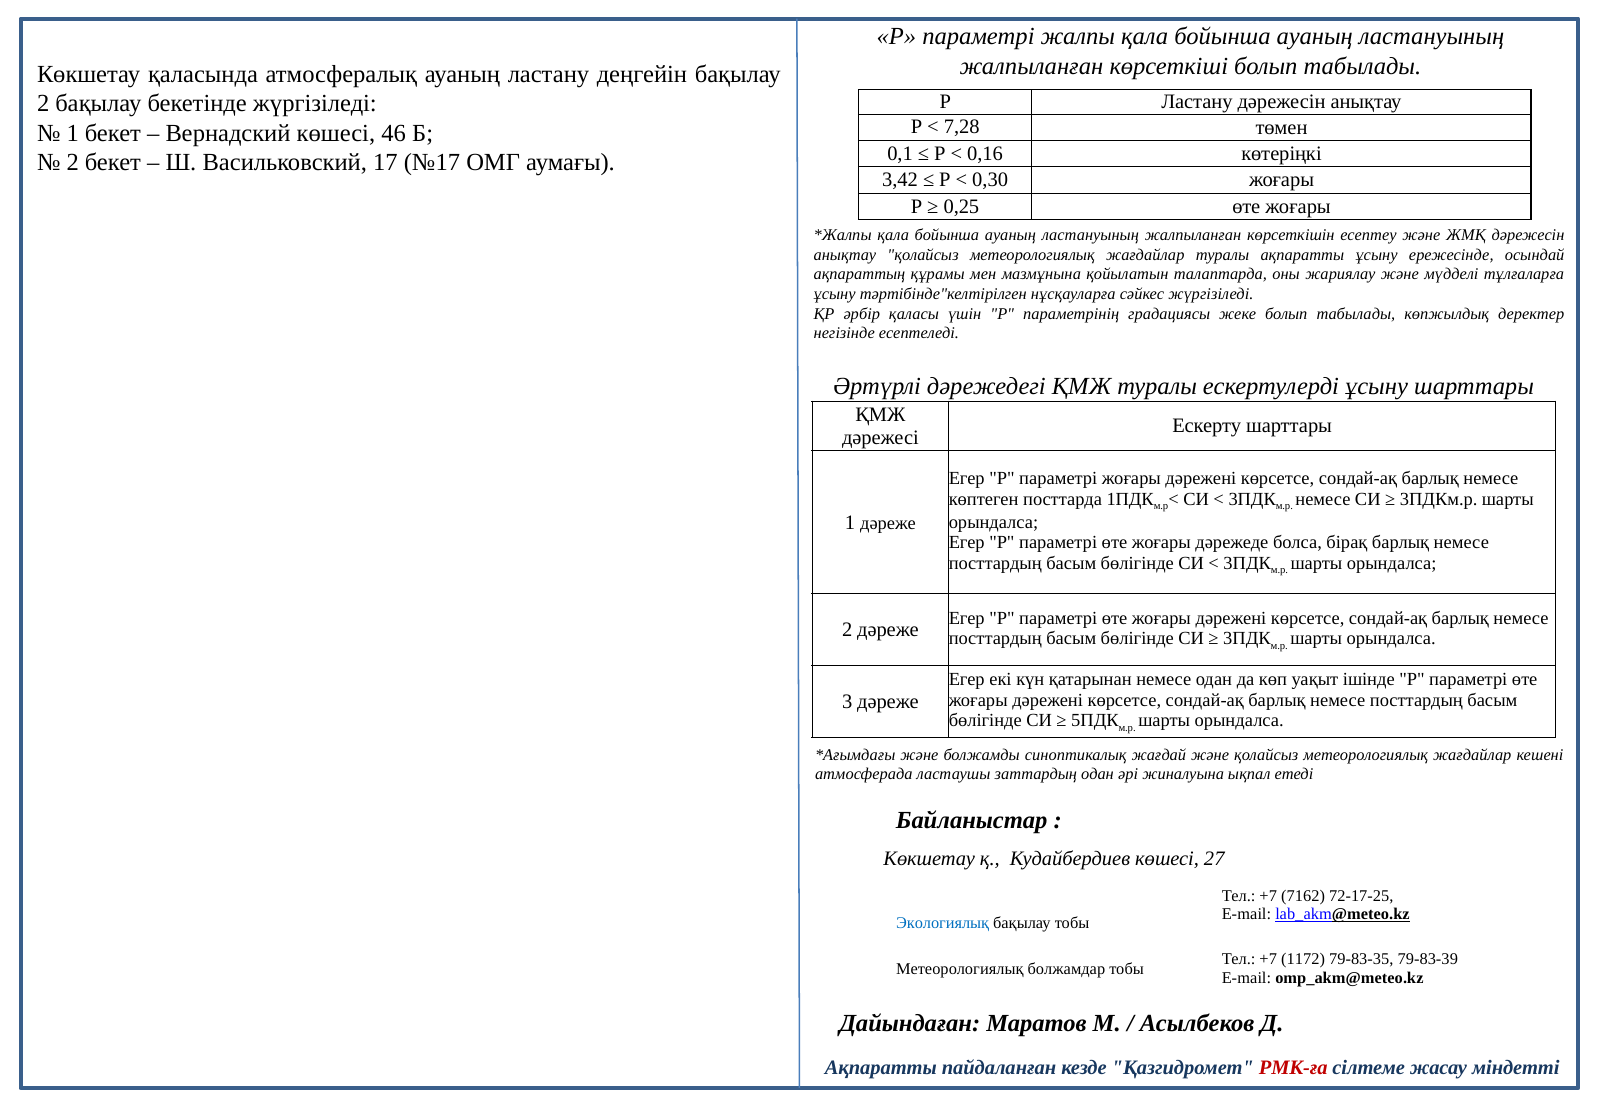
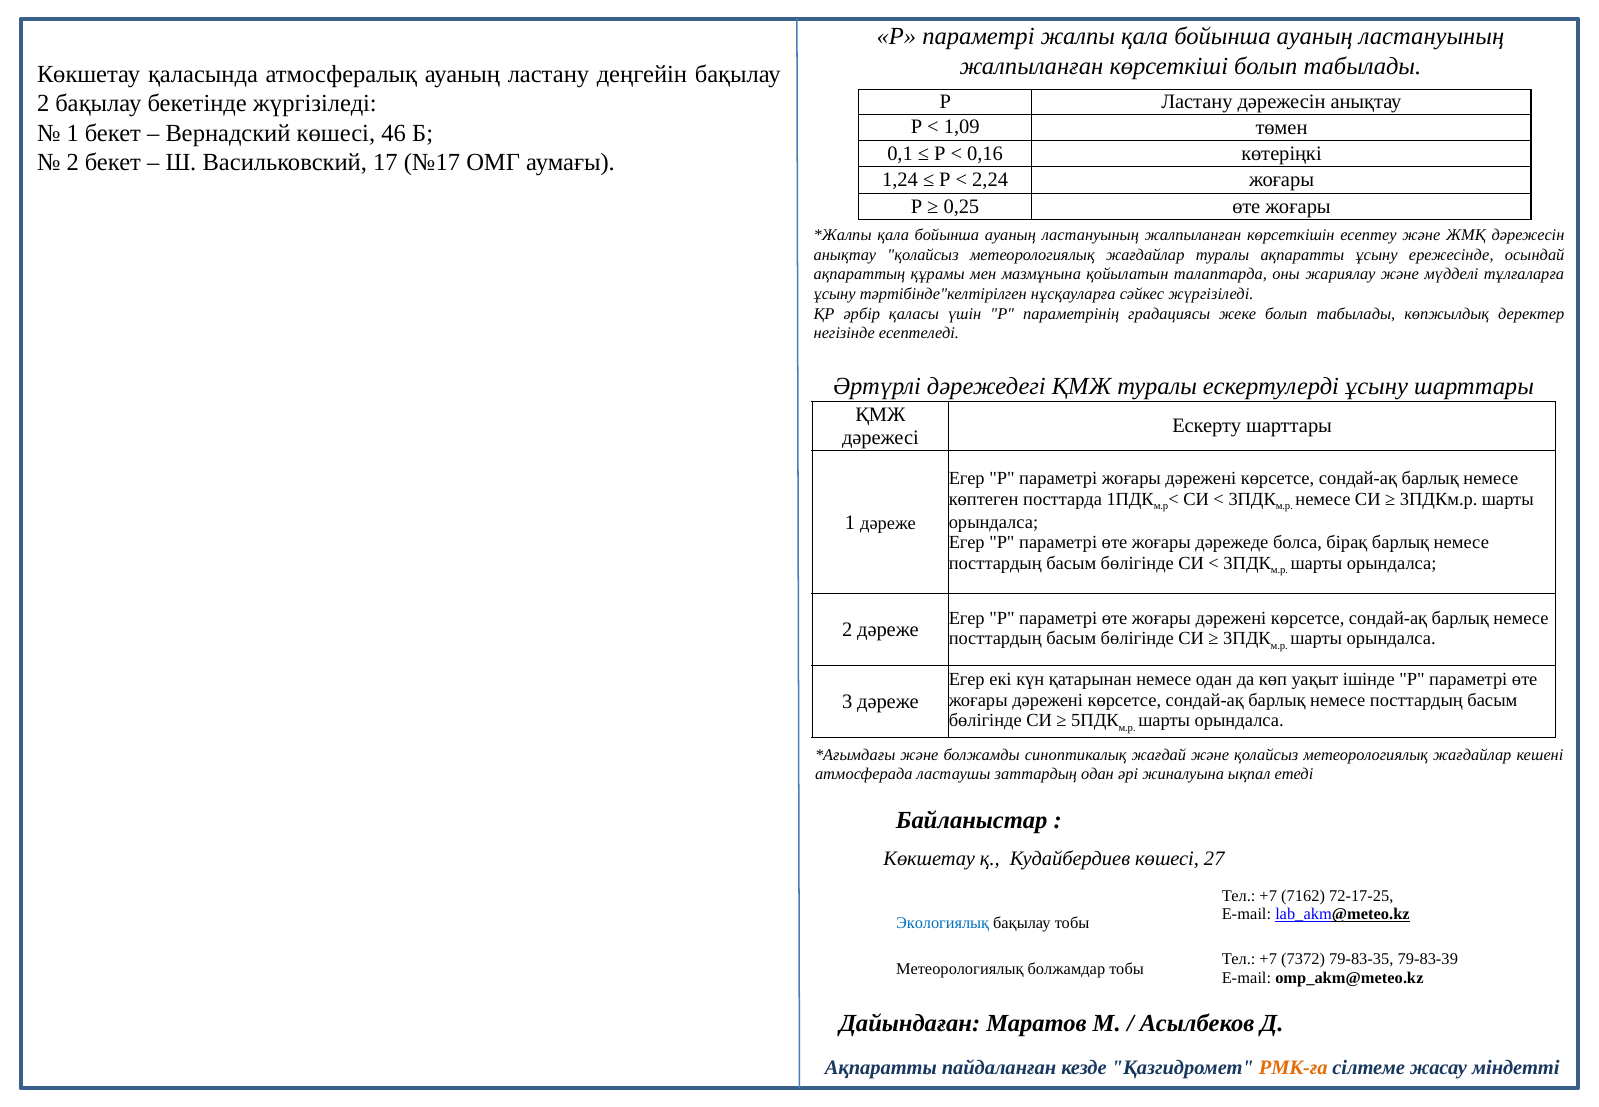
7,28: 7,28 -> 1,09 (962, 127)
3,42: 3,42 -> 1,24 (900, 180)
0,30: 0,30 -> 2,24 (990, 180)
1172: 1172 -> 7372 (1303, 960)
РМК-ға colour: red -> orange (1293, 1068)
